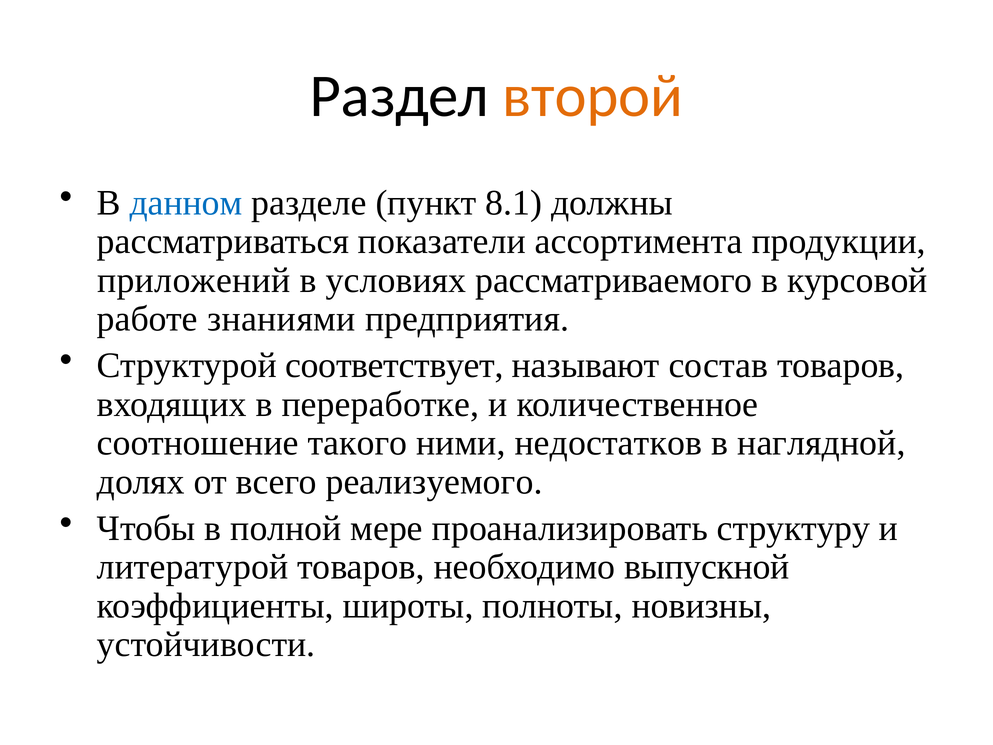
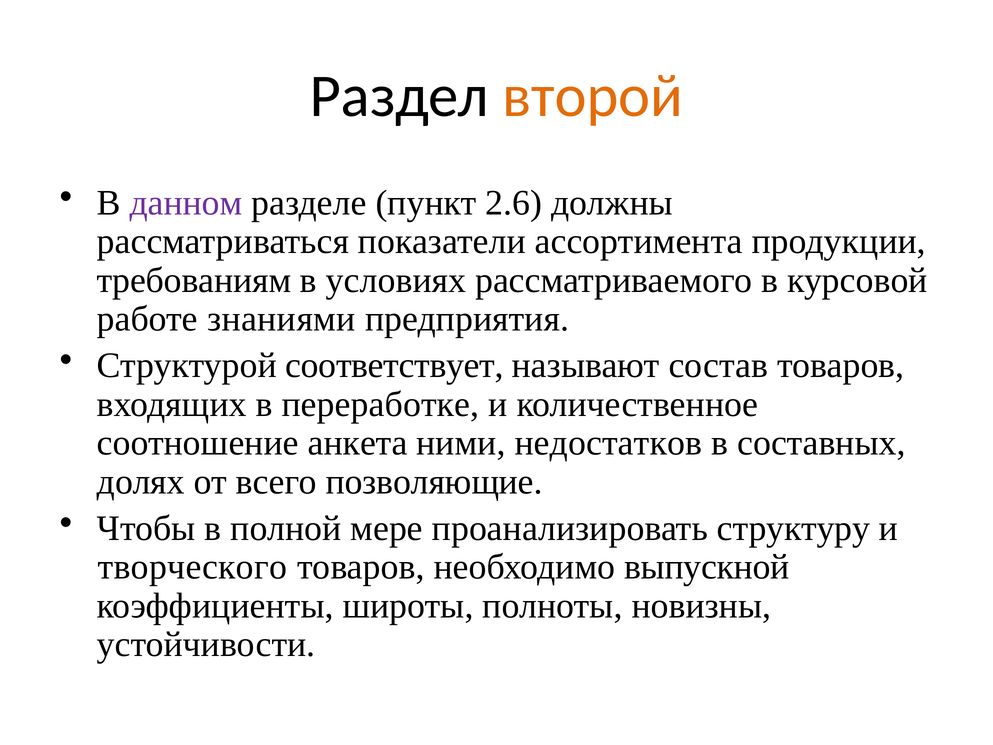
данном colour: blue -> purple (186, 203)
8.1: 8.1 -> 2.6 (514, 203)
приложений: приложений -> требованиям (194, 280)
такого: такого -> анкета (358, 443)
наглядной: наглядной -> составных (821, 443)
реализуемого: реализуемого -> позволяющие (434, 482)
литературой: литературой -> творческого (192, 567)
